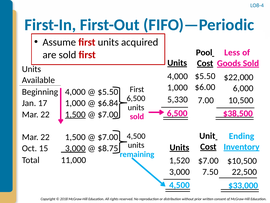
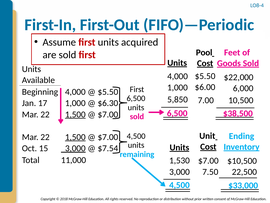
Less: Less -> Feet (232, 52)
5,330: 5,330 -> 5,850 (178, 99)
$6.84: $6.84 -> $6.30 (108, 103)
1,500 underline: none -> present (75, 137)
$8.75: $8.75 -> $7.54 (108, 148)
1,520: 1,520 -> 1,530 (179, 160)
